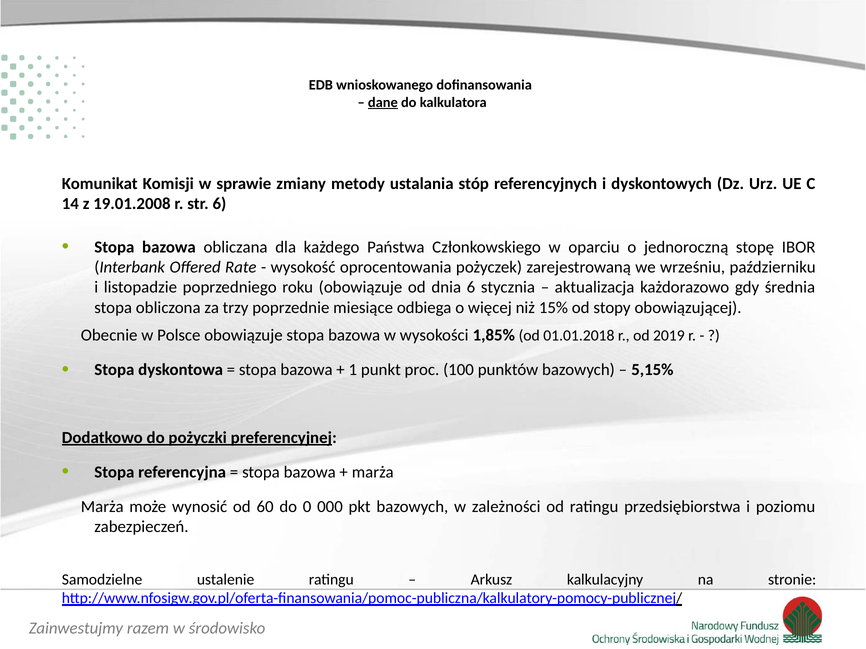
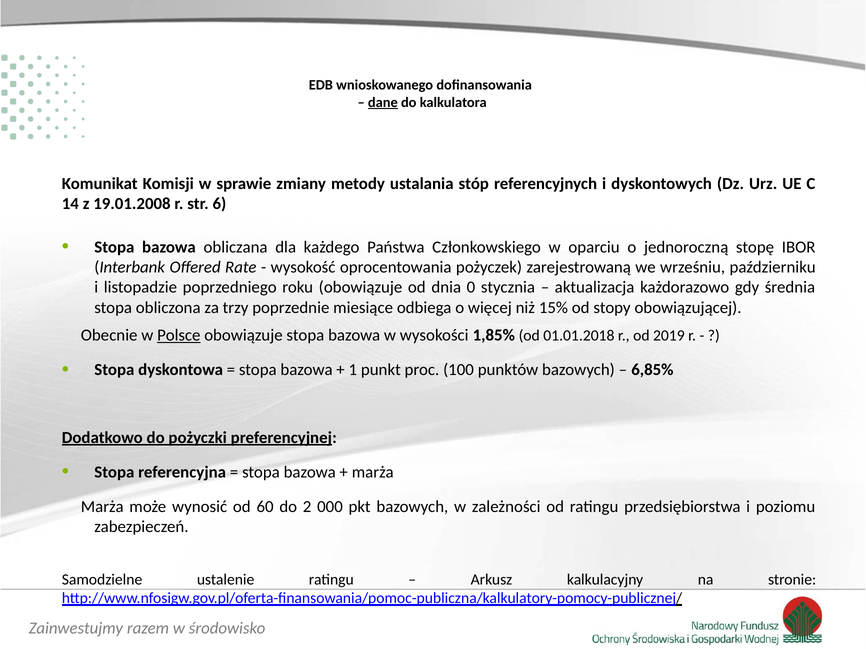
dnia 6: 6 -> 0 (471, 288)
Polsce underline: none -> present (179, 335)
5,15%: 5,15% -> 6,85% (652, 370)
0: 0 -> 2 (307, 507)
